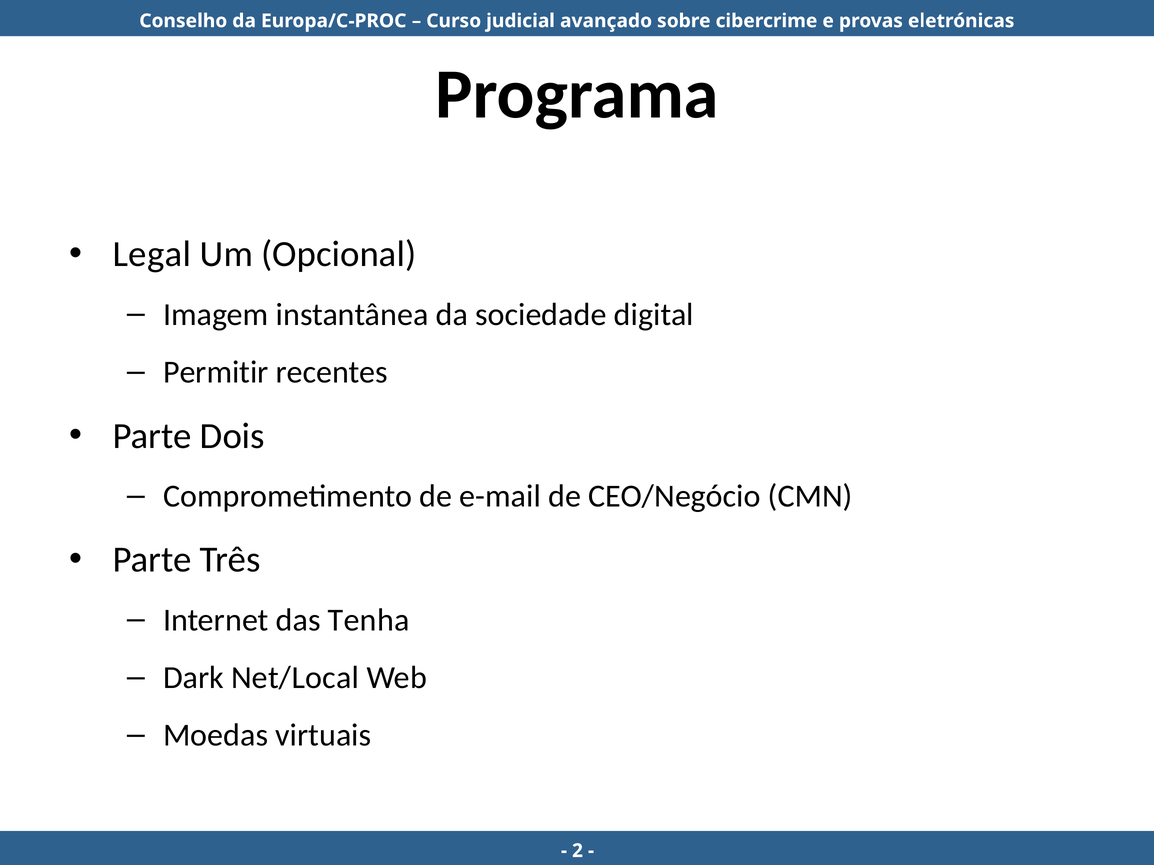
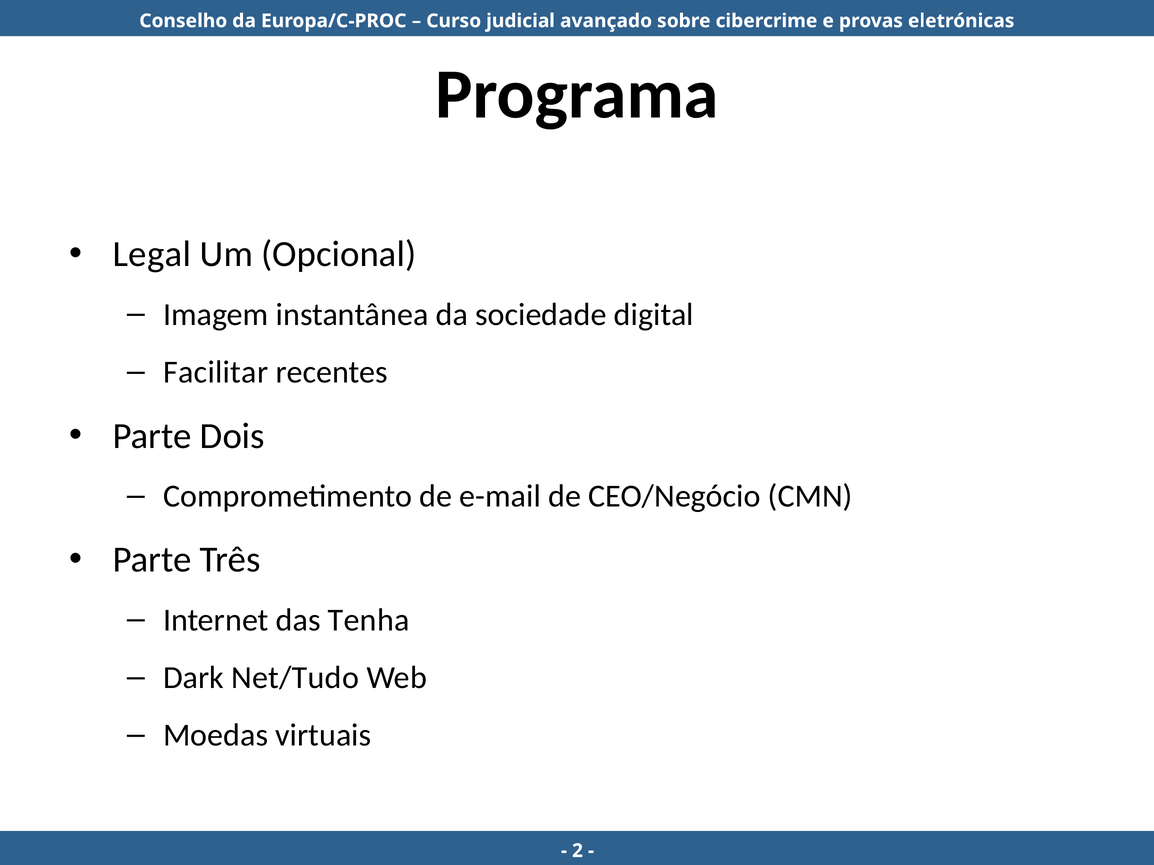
Permitir: Permitir -> Facilitar (216, 372)
Net/Local: Net/Local -> Net/Tudo (295, 678)
